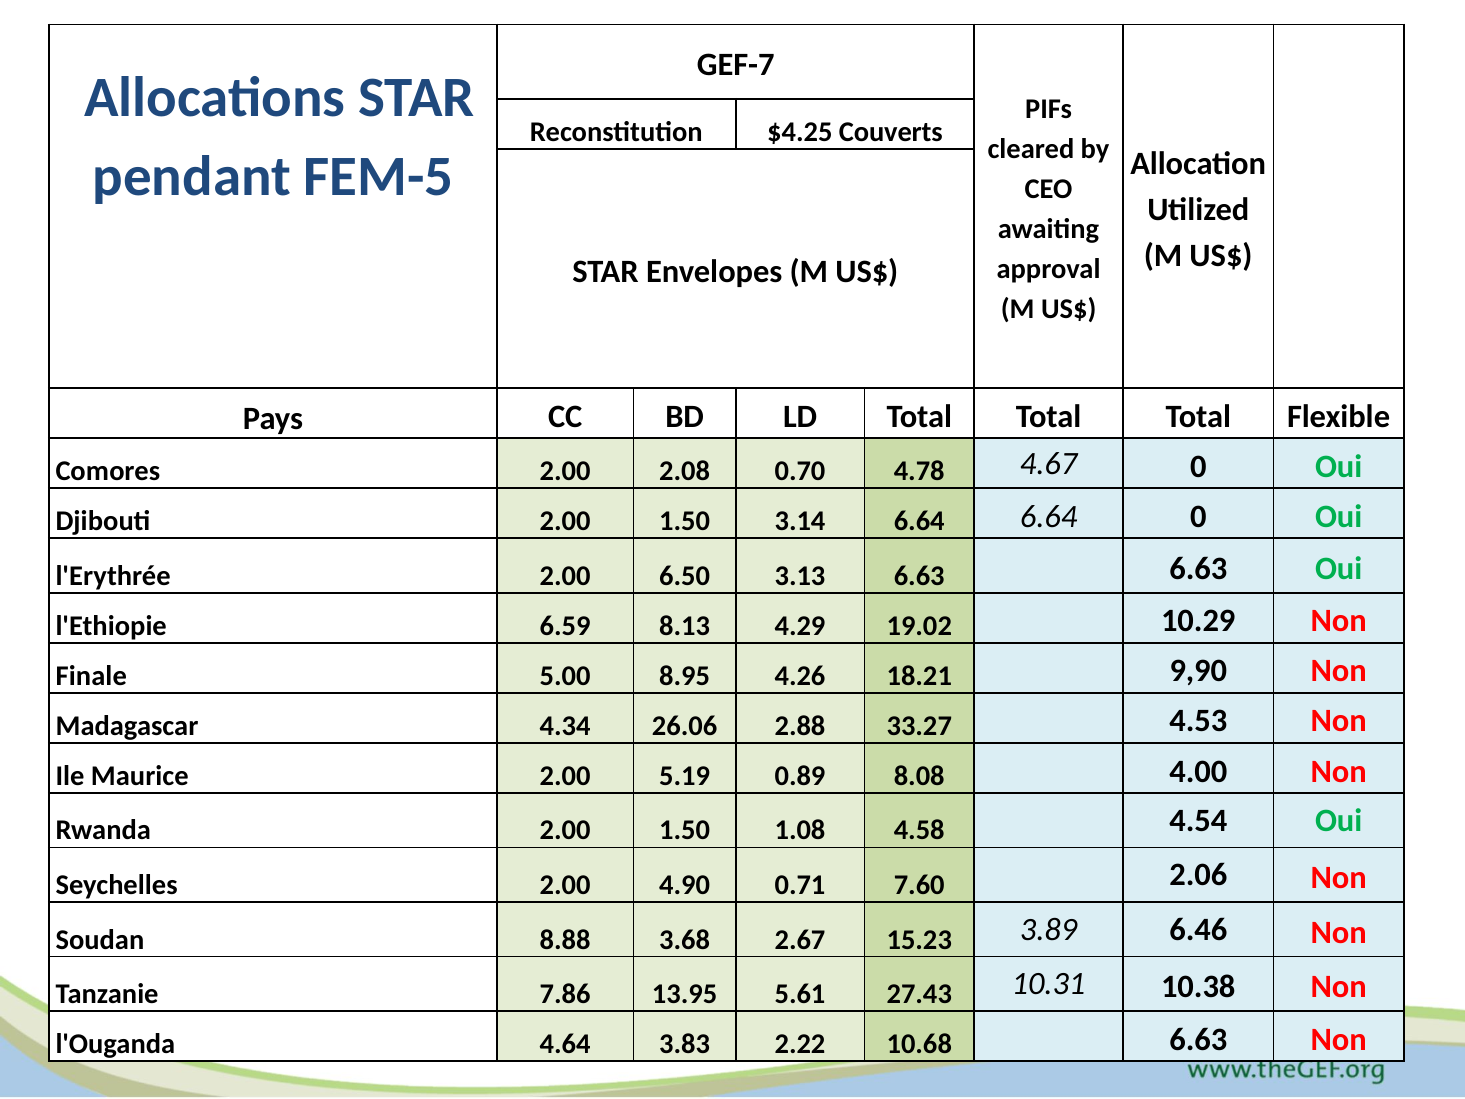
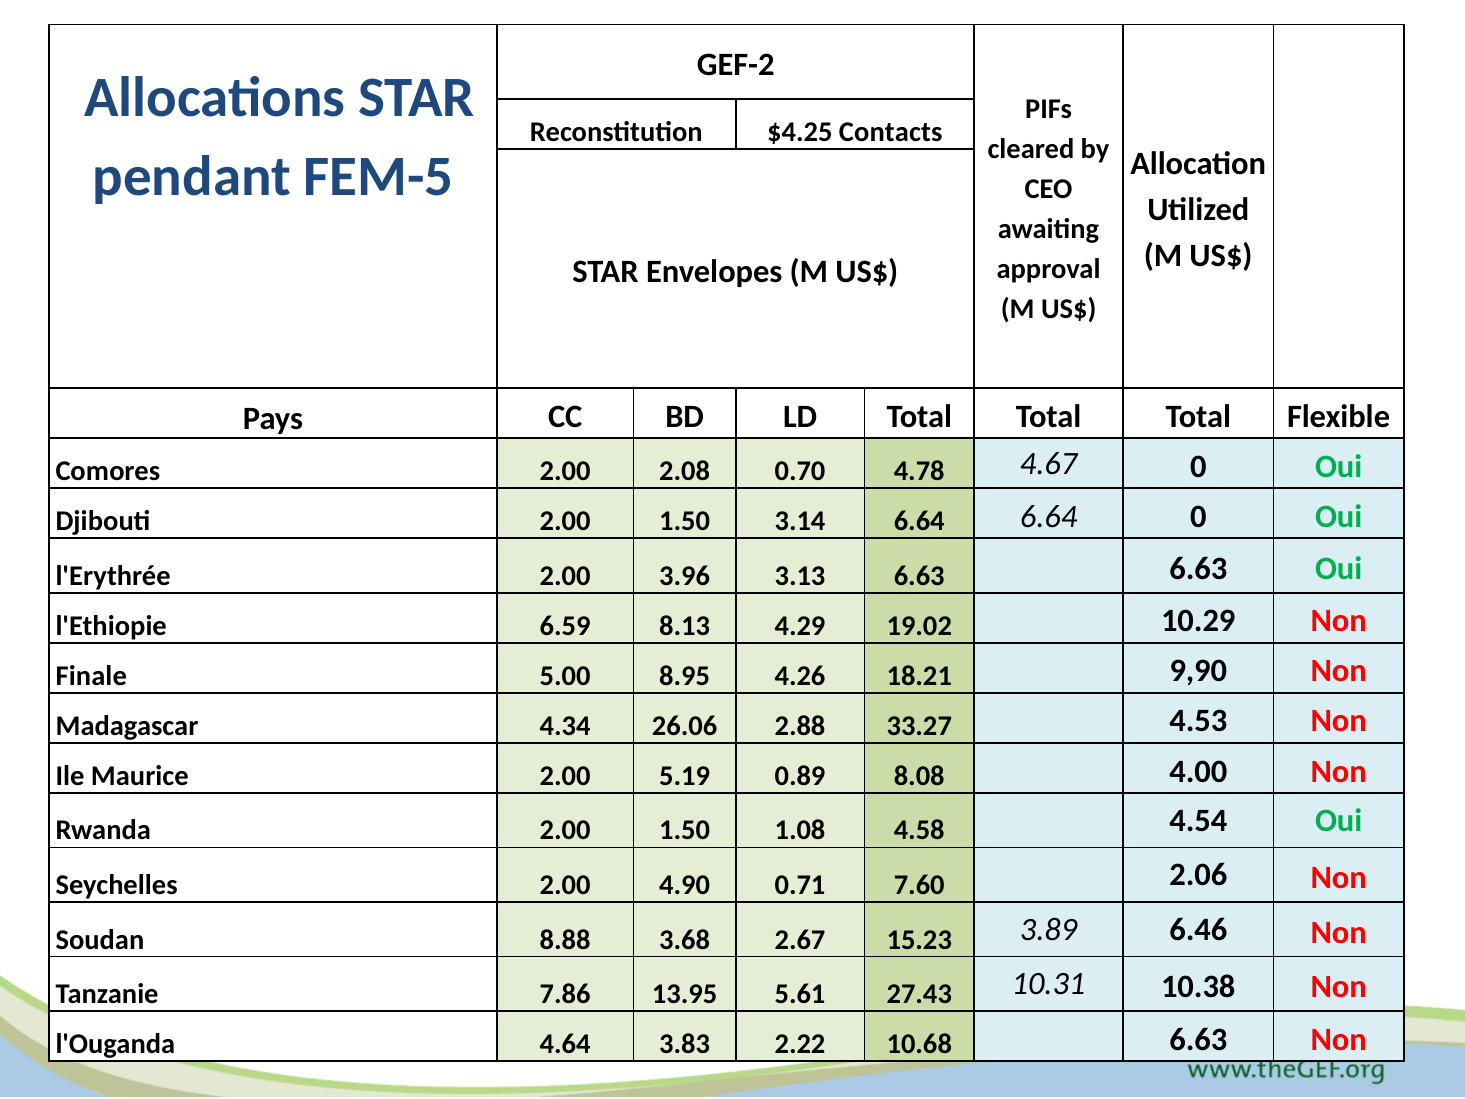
GEF-7: GEF-7 -> GEF-2 (736, 65)
Couverts: Couverts -> Contacts (891, 132)
6.50: 6.50 -> 3.96 (685, 576)
